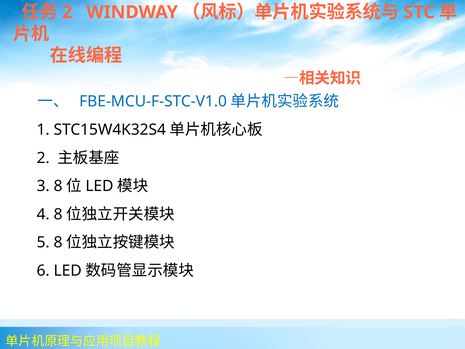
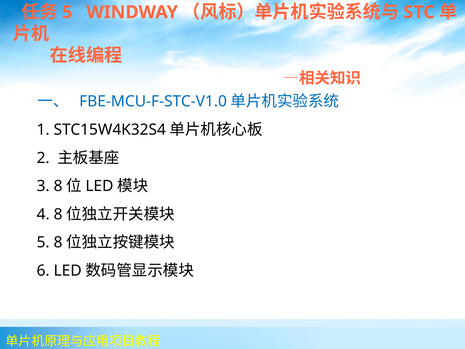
2: 2 -> 5 (67, 12)
